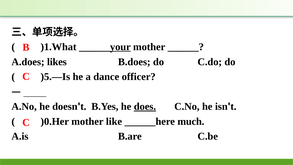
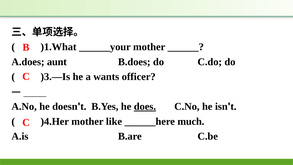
______your underline: present -> none (105, 47)
likes: likes -> aunt (57, 62)
)5.—Is: )5.—Is -> )3.—Is (55, 77)
dance: dance -> wants (106, 77)
)0.Her: )0.Her -> )4.Her (55, 121)
